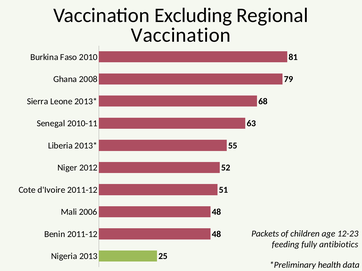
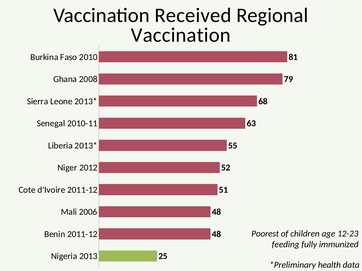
Excluding: Excluding -> Received (193, 15)
Packets: Packets -> Poorest (265, 234)
antibiotics: antibiotics -> immunized (339, 245)
